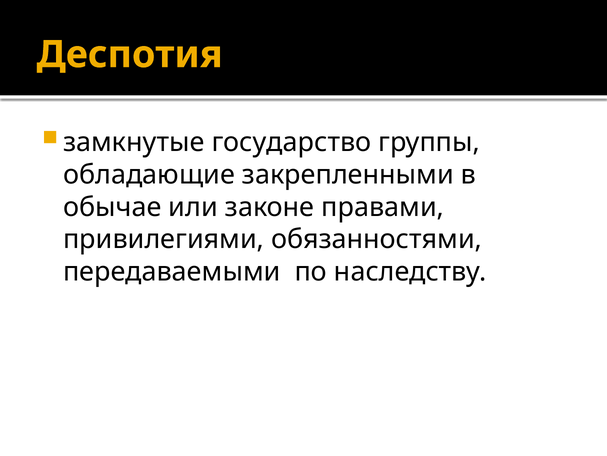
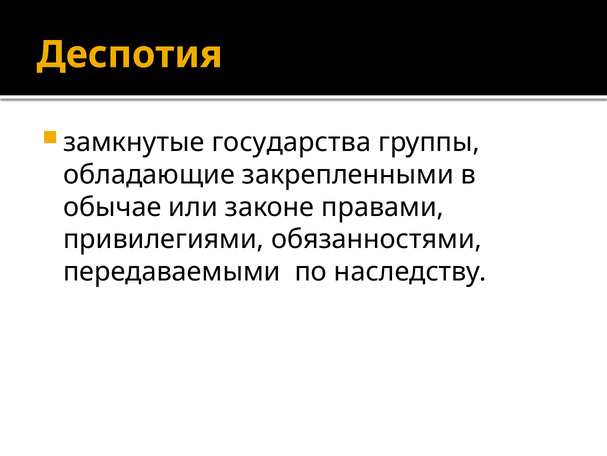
государство: государство -> государства (291, 142)
